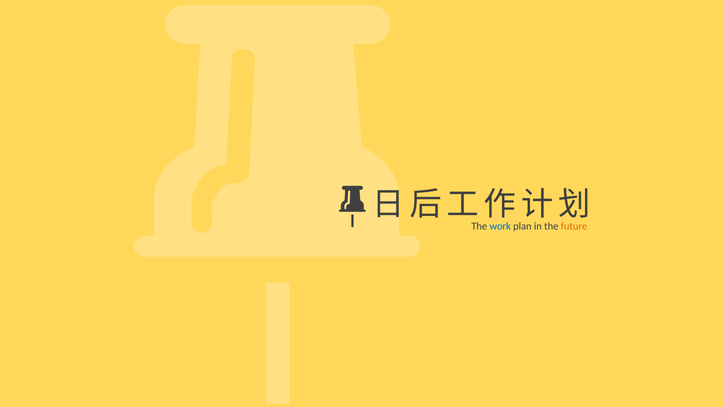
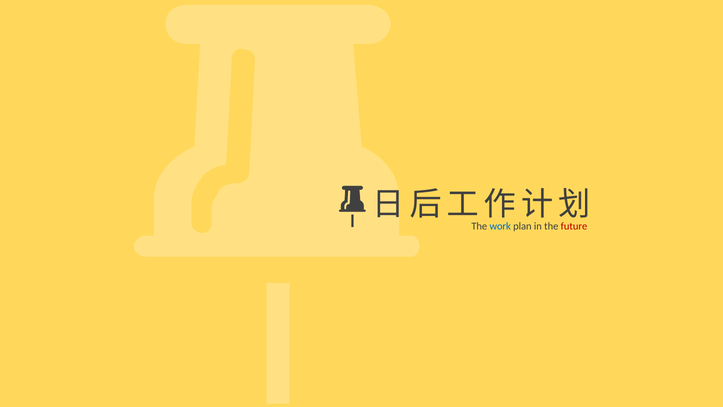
future colour: orange -> red (574, 226)
